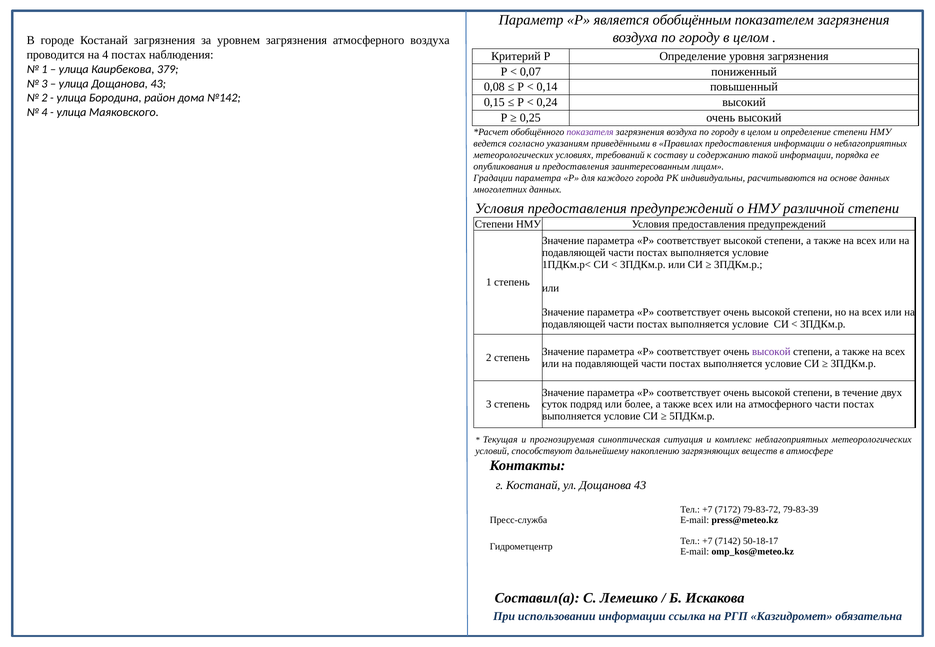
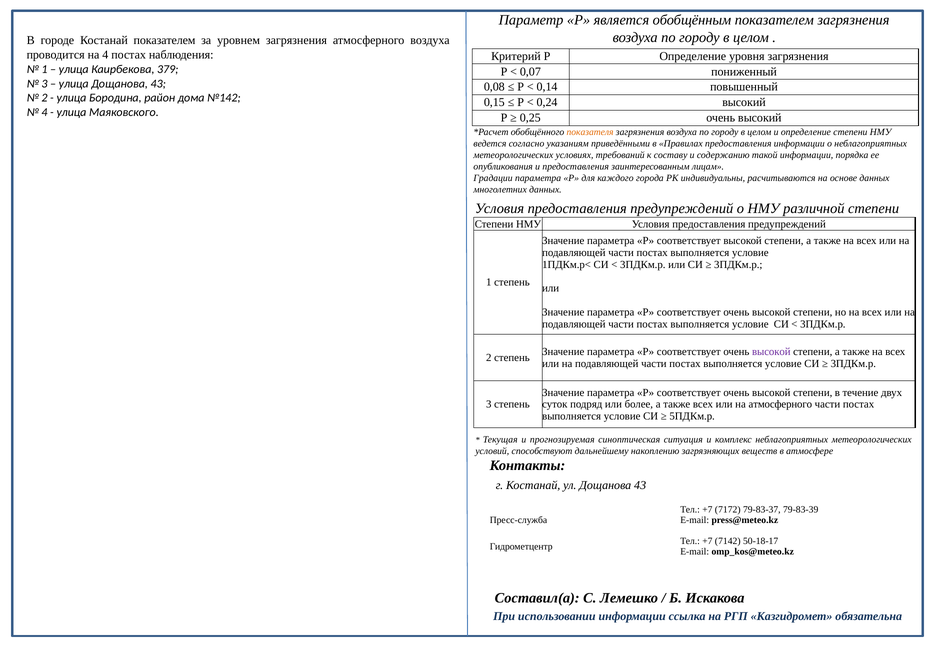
Костанай загрязнения: загрязнения -> показателем (165, 40)
показателя colour: purple -> orange (590, 132)
79-83-72: 79-83-72 -> 79-83-37 (762, 510)
